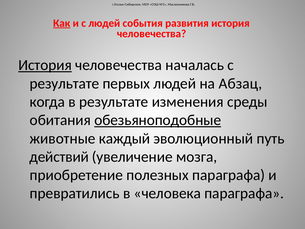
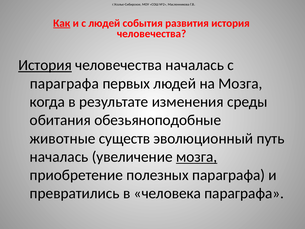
результате: результате -> параграфа (64, 83)
на Абзац: Абзац -> Мозга (240, 83)
обезьяноподобные underline: present -> none (158, 120)
каждый: каждый -> существ (125, 138)
действий: действий -> началась (59, 157)
мозга underline: none -> present (197, 157)
